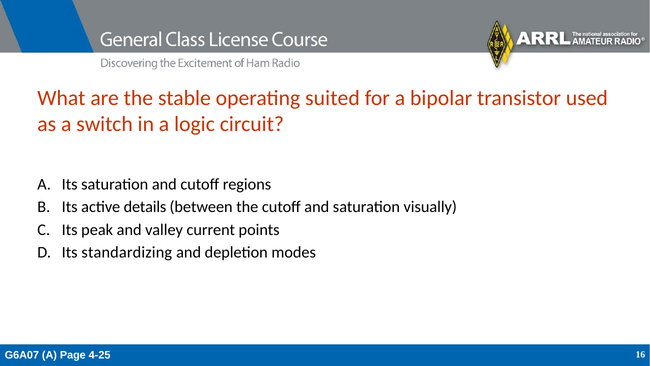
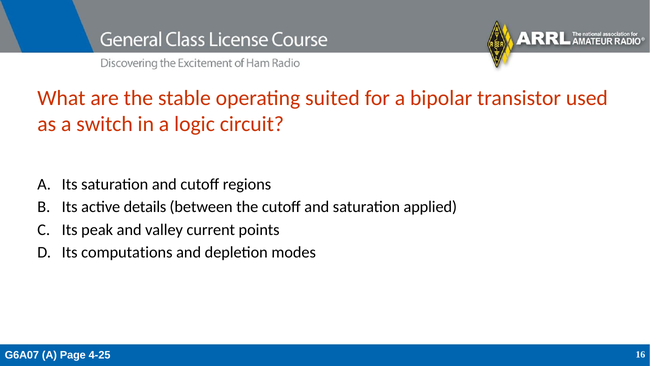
visually: visually -> applied (430, 207)
standardizing: standardizing -> computations (127, 252)
